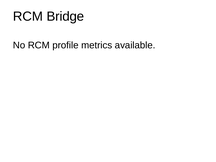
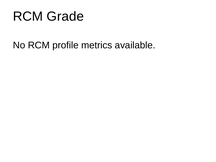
Bridge: Bridge -> Grade (65, 16)
